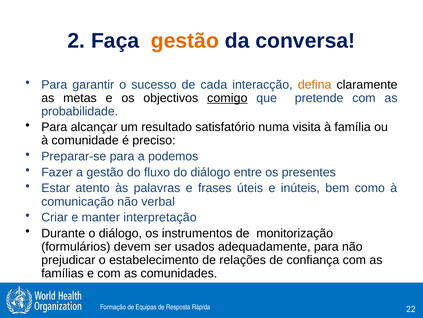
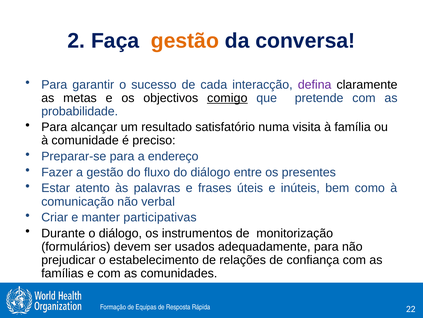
defina colour: orange -> purple (315, 84)
podemos: podemos -> endereço (173, 156)
interpretação: interpretação -> participativas (160, 217)
